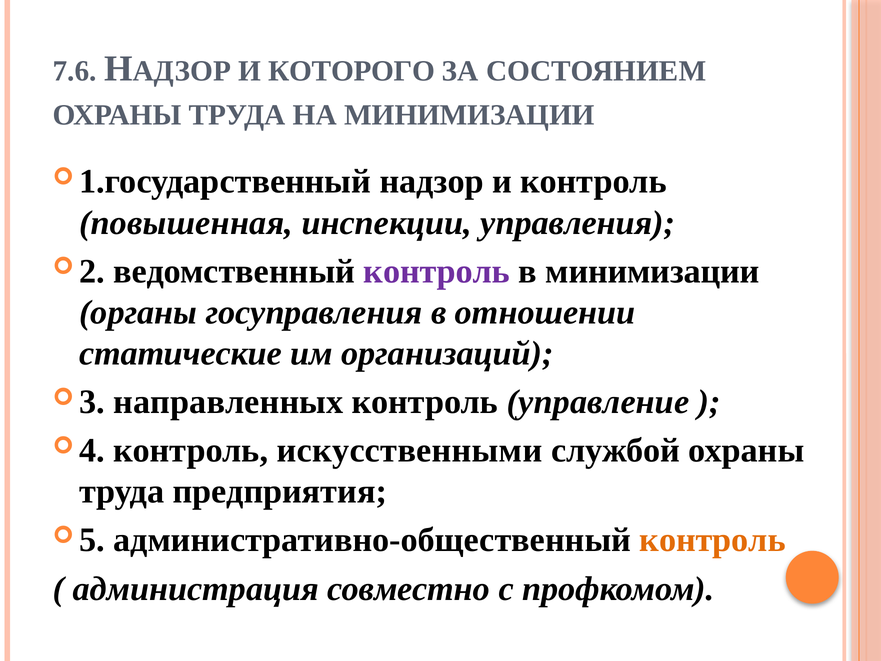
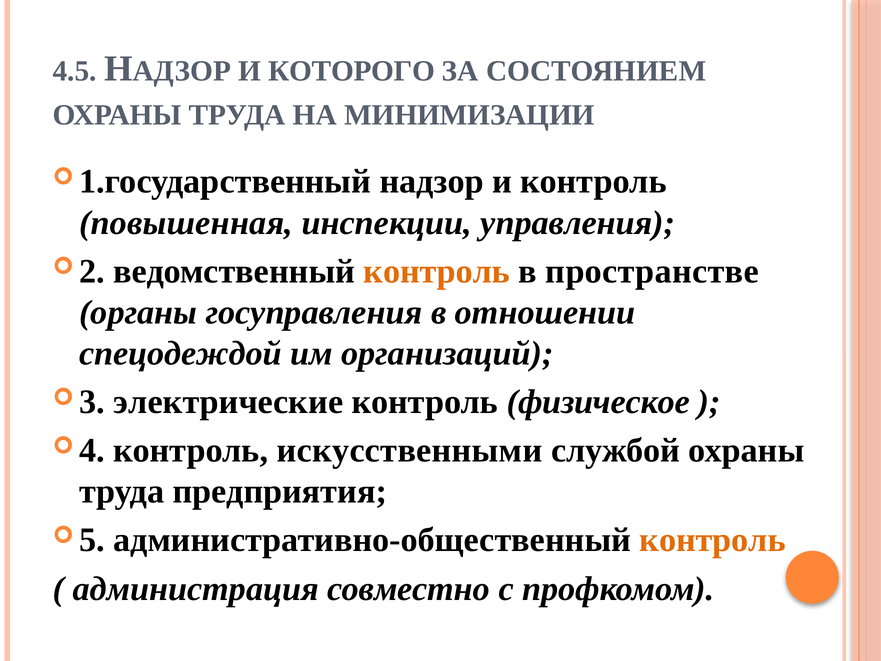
7.6: 7.6 -> 4.5 (75, 71)
контроль colour: purple -> orange (437, 271)
в минимизации: минимизации -> пространстве (652, 271)
статические: статические -> спецодеждой (180, 353)
направленных: направленных -> электрические (228, 402)
управление: управление -> физическое (598, 402)
